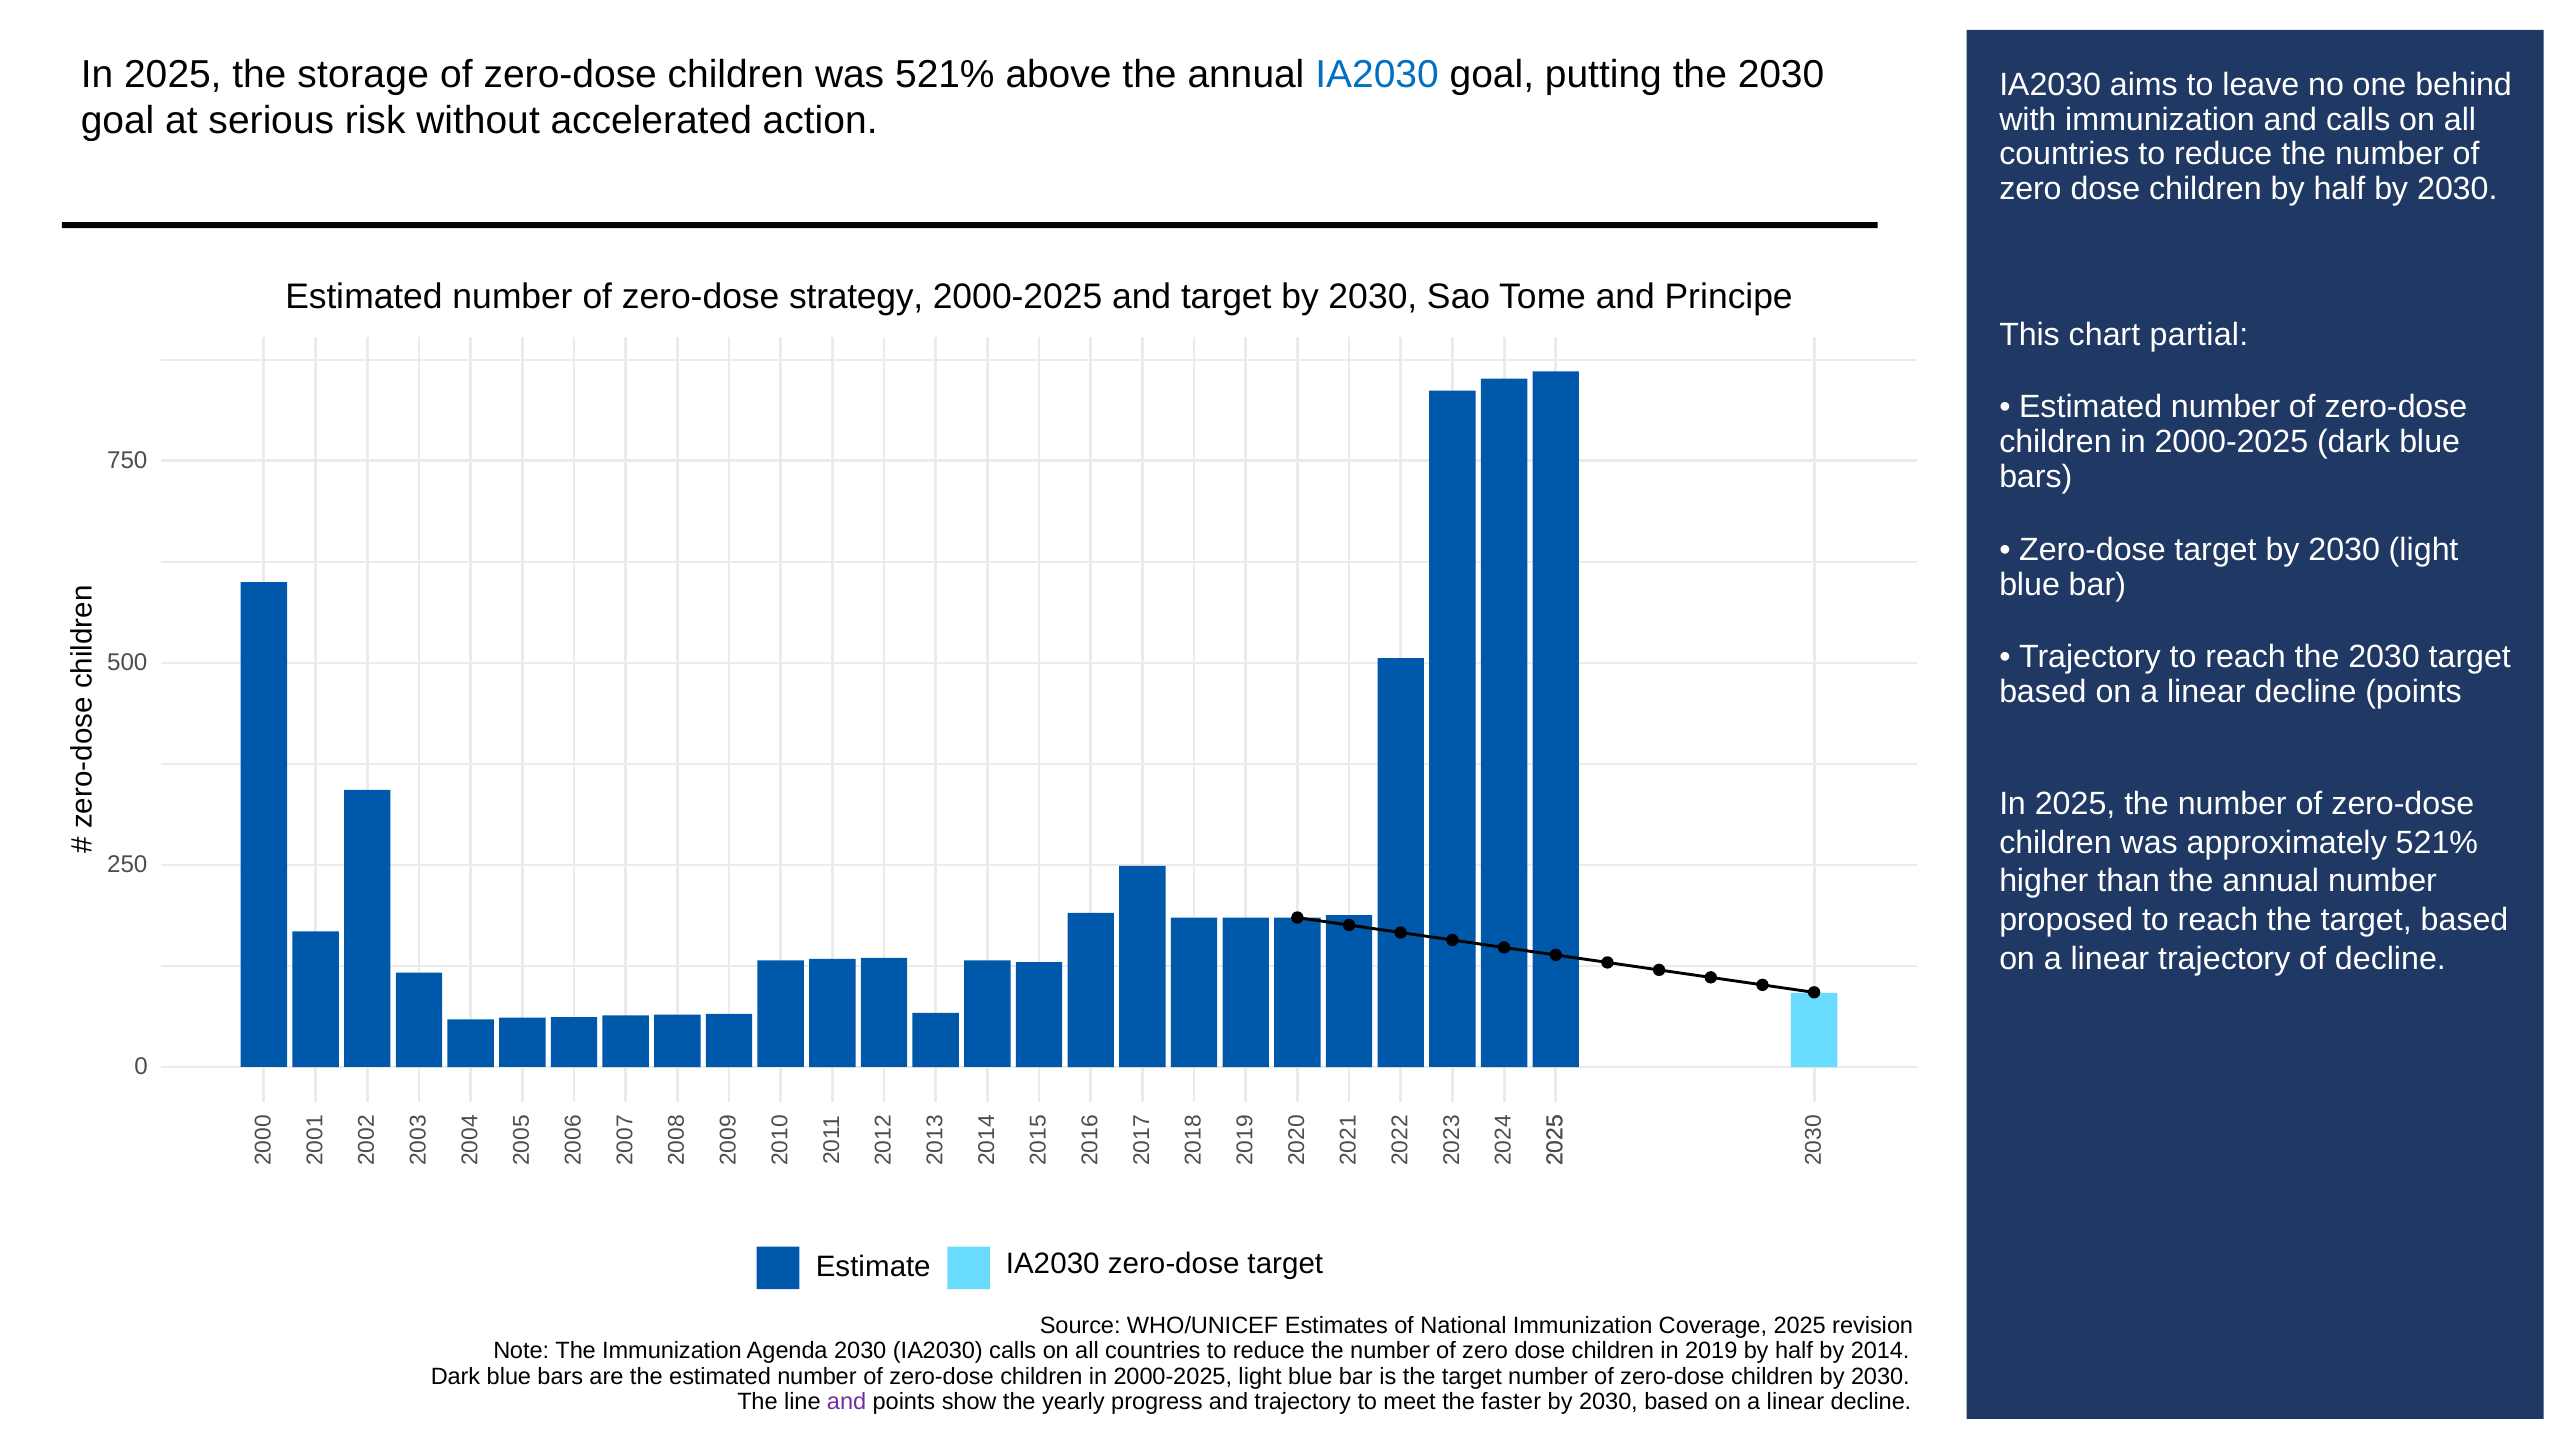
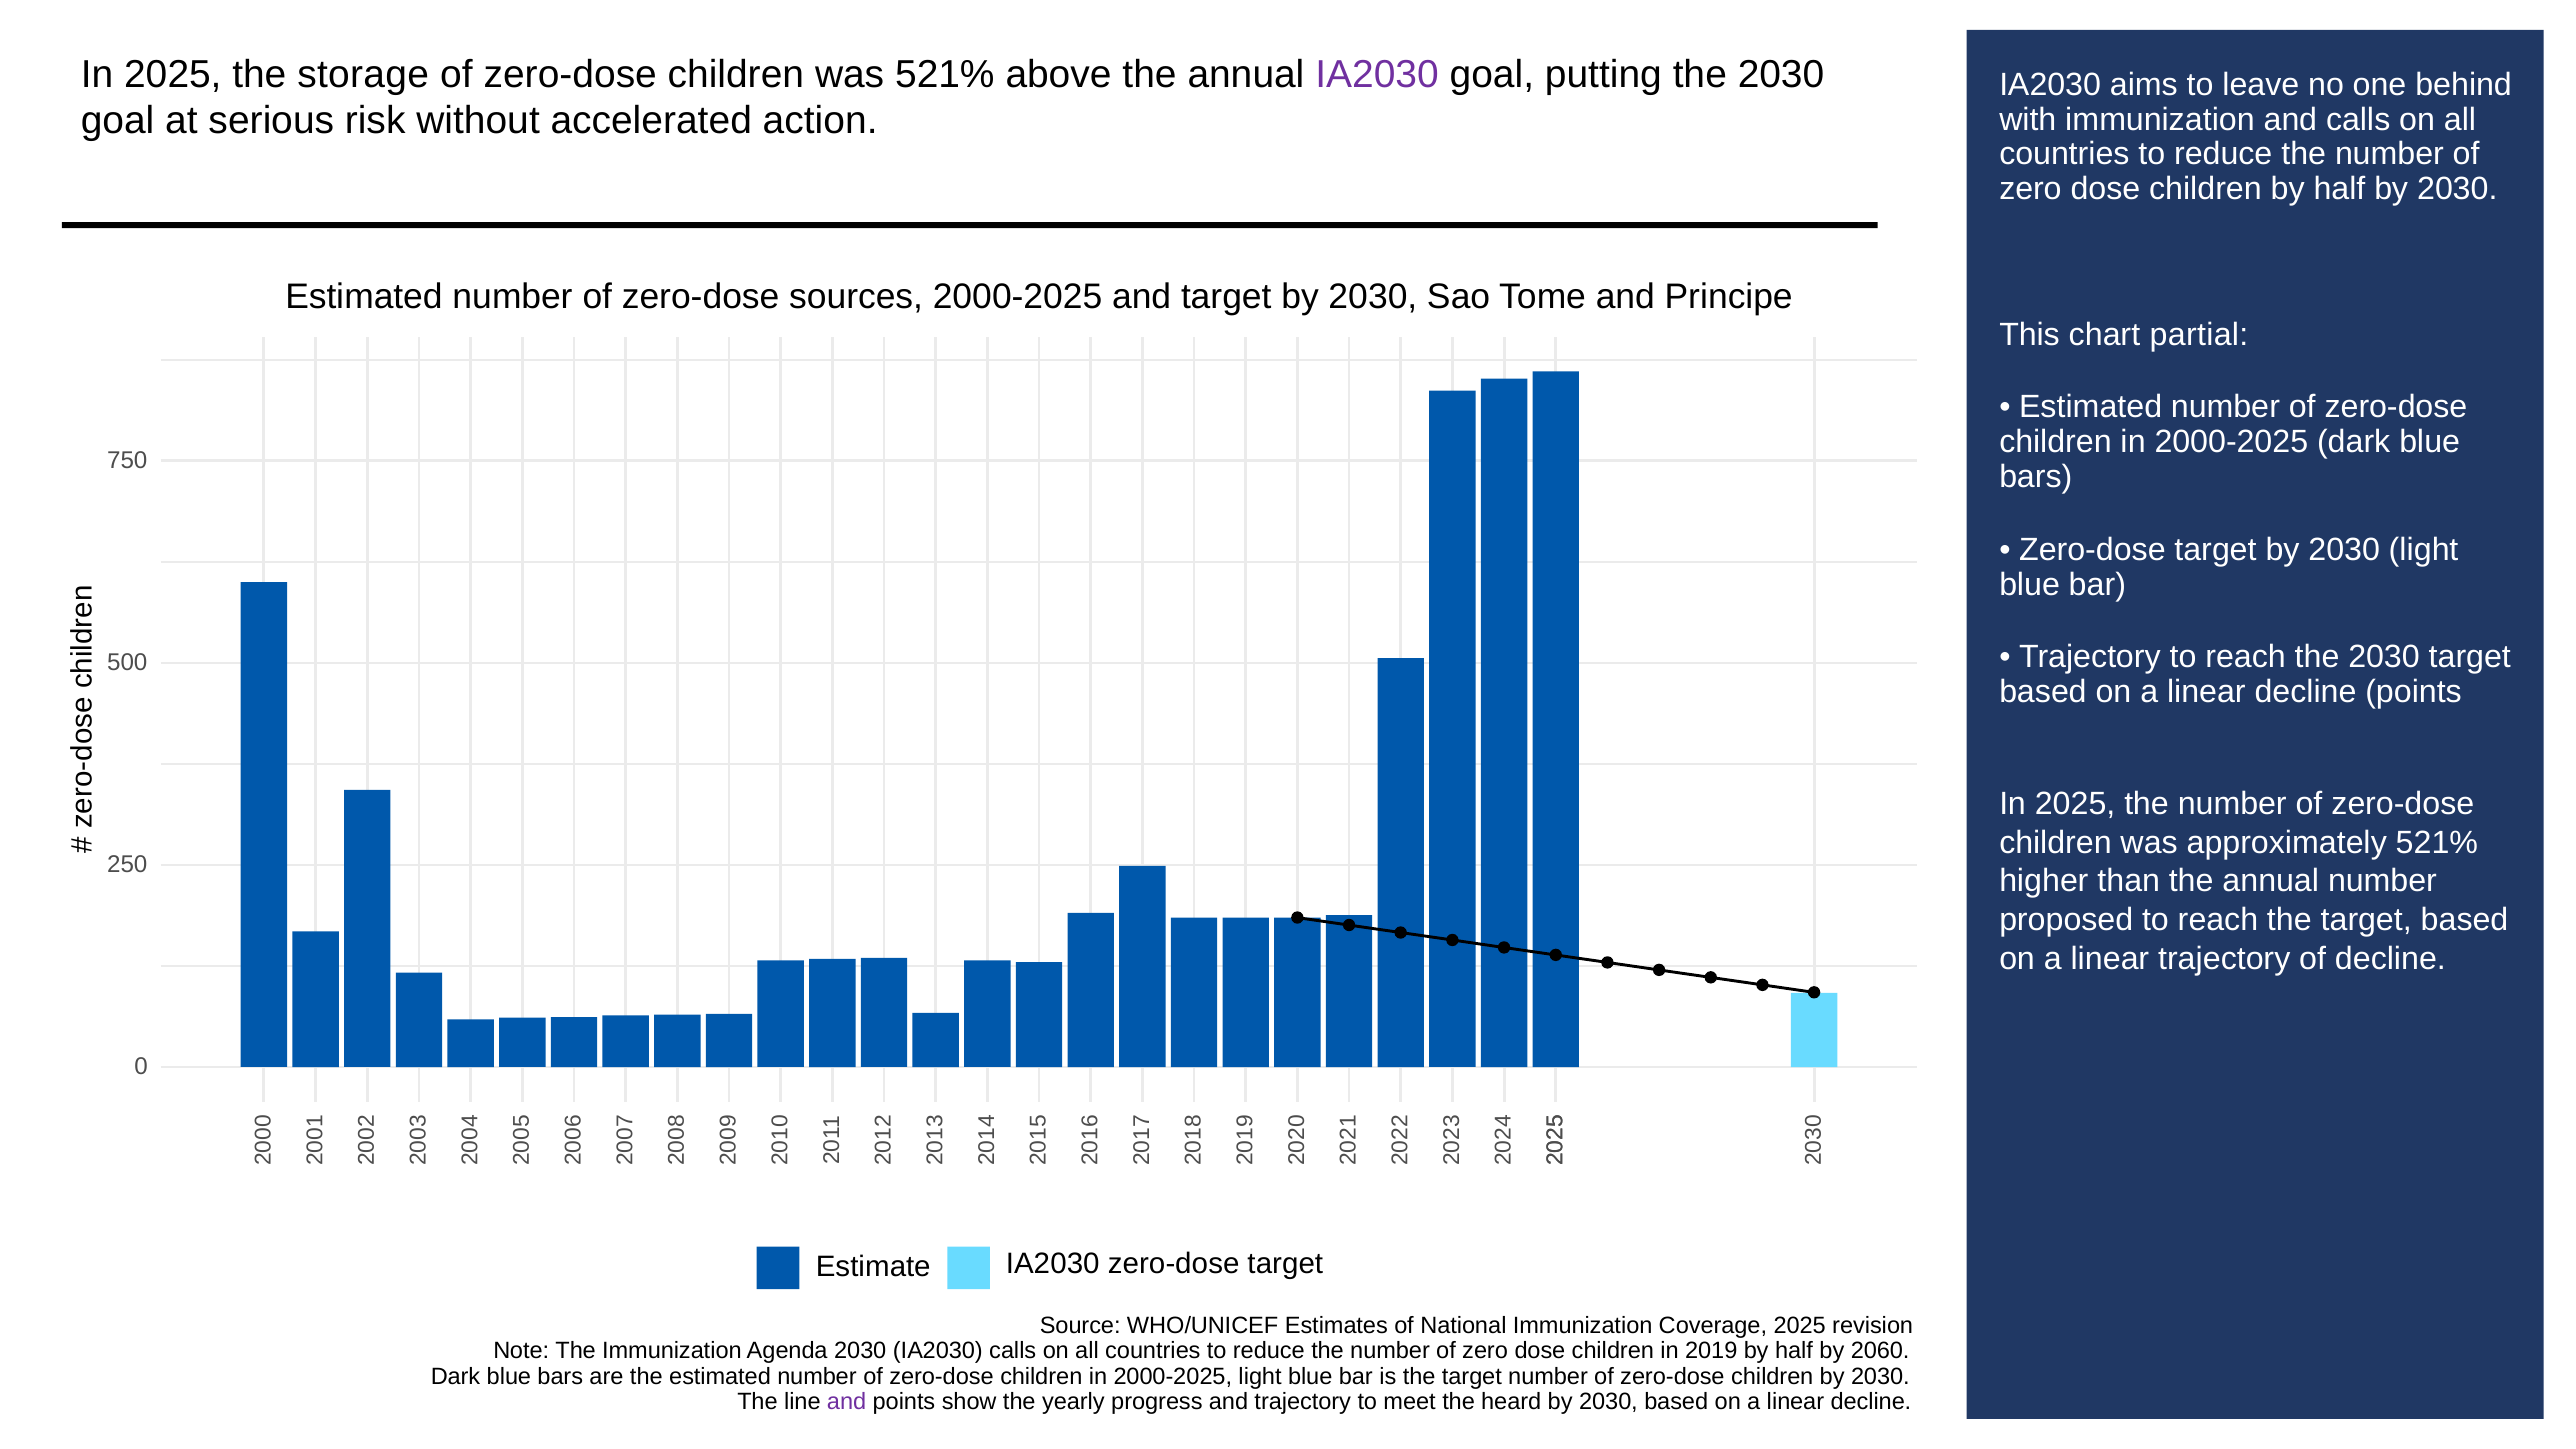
IA2030 colour: blue -> purple (1377, 74)
strategy: strategy -> sources (856, 297)
2014: 2014 -> 2060 (1880, 1351)
faster: faster -> heard (1511, 1402)
